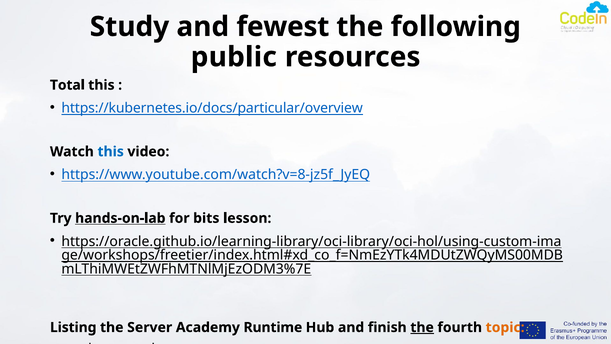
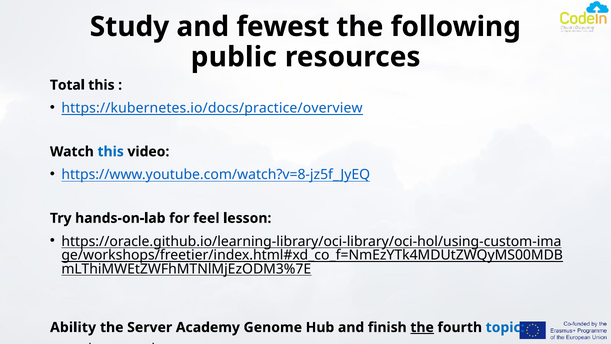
https://kubernetes.io/docs/particular/overview: https://kubernetes.io/docs/particular/overview -> https://kubernetes.io/docs/practice/overview (212, 108)
hands-on-lab underline: present -> none (120, 218)
bits: bits -> feel (206, 218)
Listing: Listing -> Ability (73, 327)
Runtime: Runtime -> Genome (273, 327)
topic colour: orange -> blue (505, 327)
